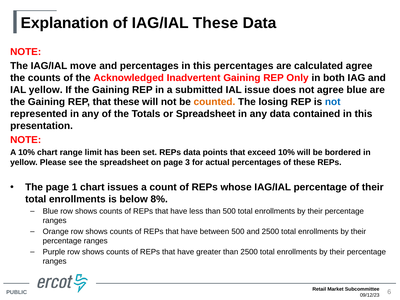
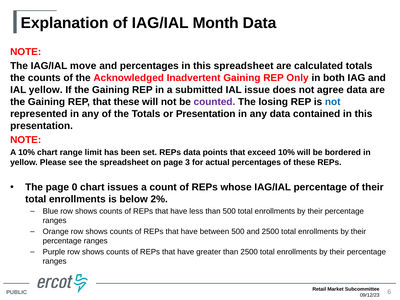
IAG/IAL These: These -> Month (216, 23)
this percentages: percentages -> spreadsheet (244, 66)
calculated agree: agree -> totals (359, 66)
agree blue: blue -> data (357, 90)
counted colour: orange -> purple (214, 102)
or Spreadsheet: Spreadsheet -> Presentation (206, 114)
1: 1 -> 0 (75, 187)
8%: 8% -> 2% (159, 199)
